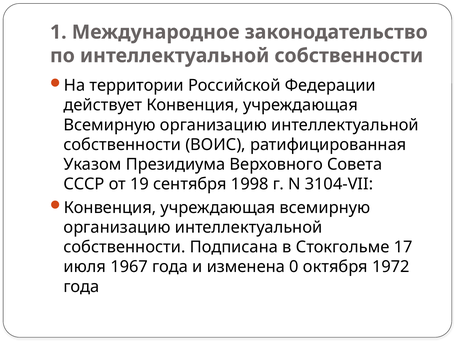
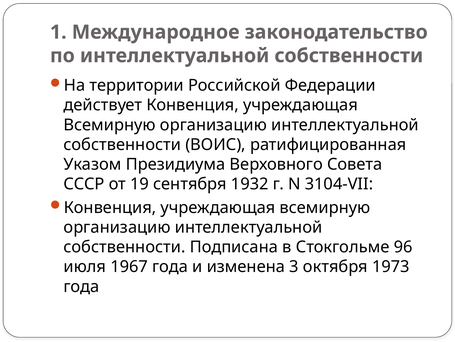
1998: 1998 -> 1932 (250, 184)
17: 17 -> 96 (403, 247)
0: 0 -> 3 (294, 266)
1972: 1972 -> 1973 (391, 266)
